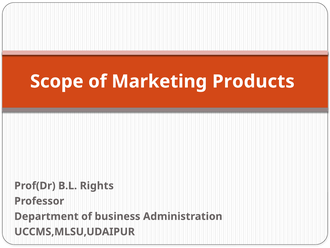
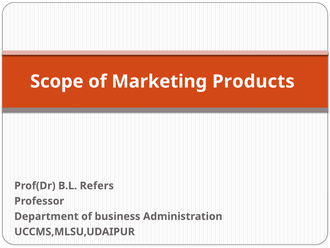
Rights: Rights -> Refers (97, 185)
